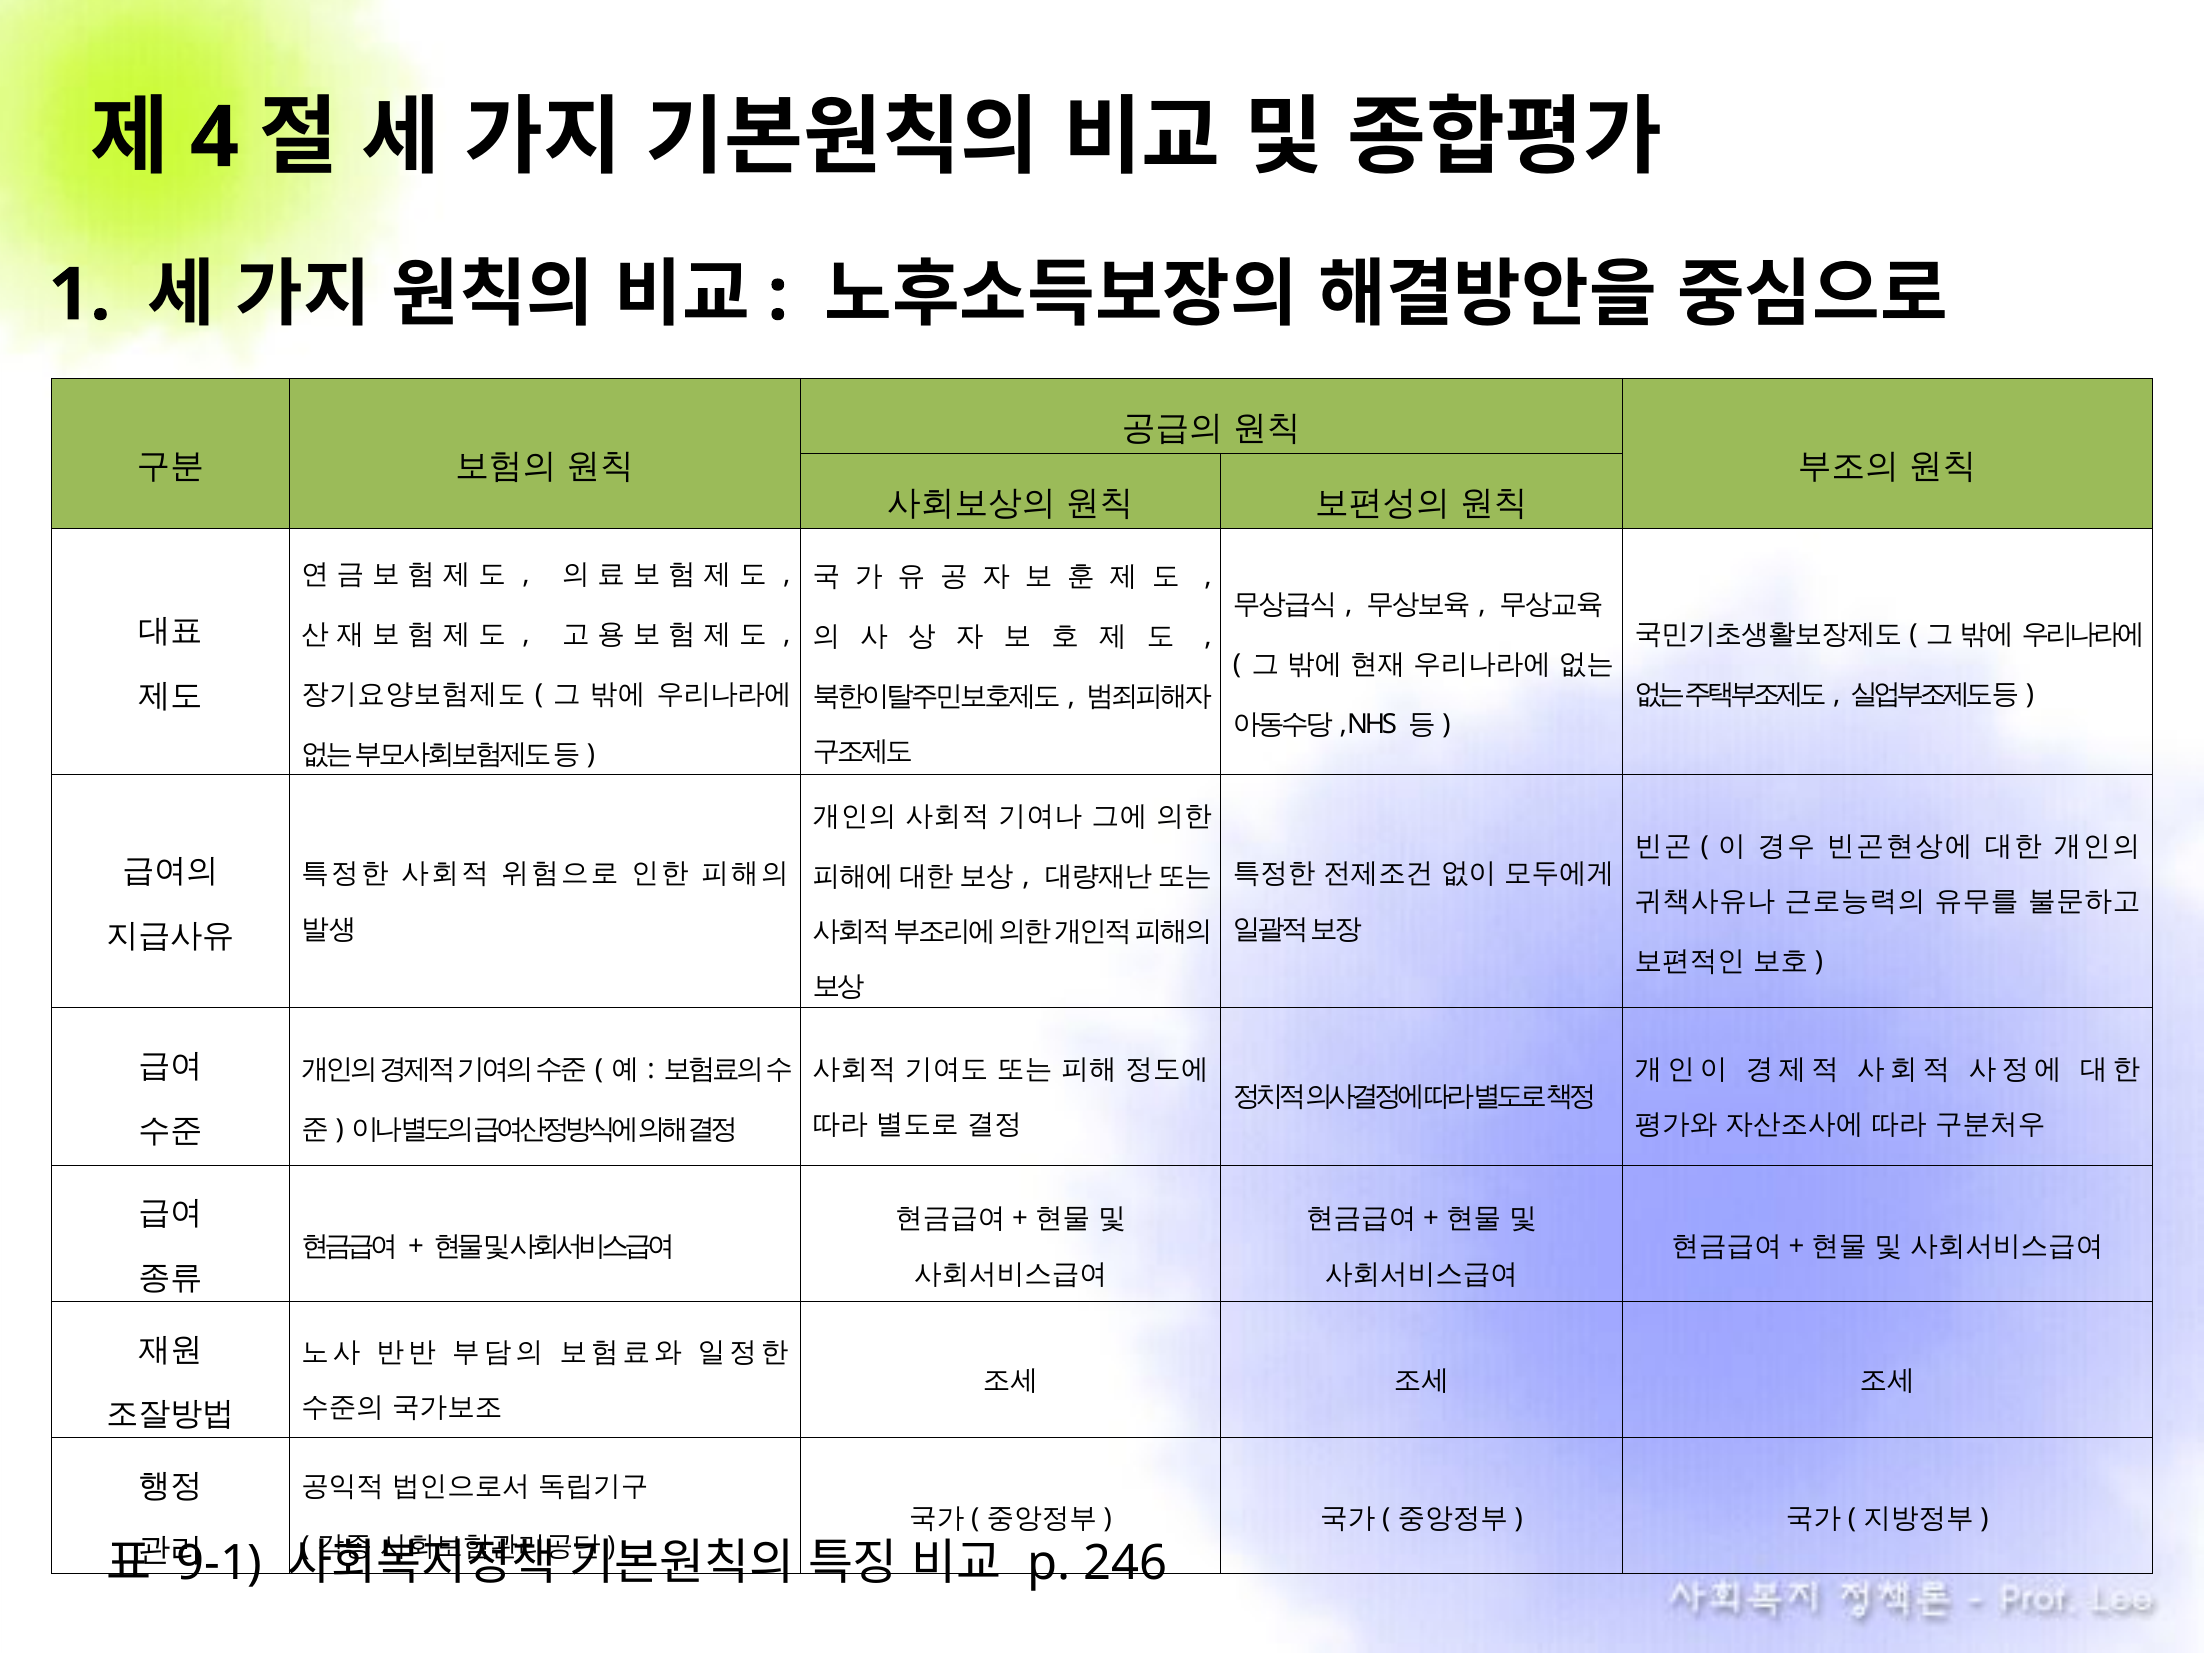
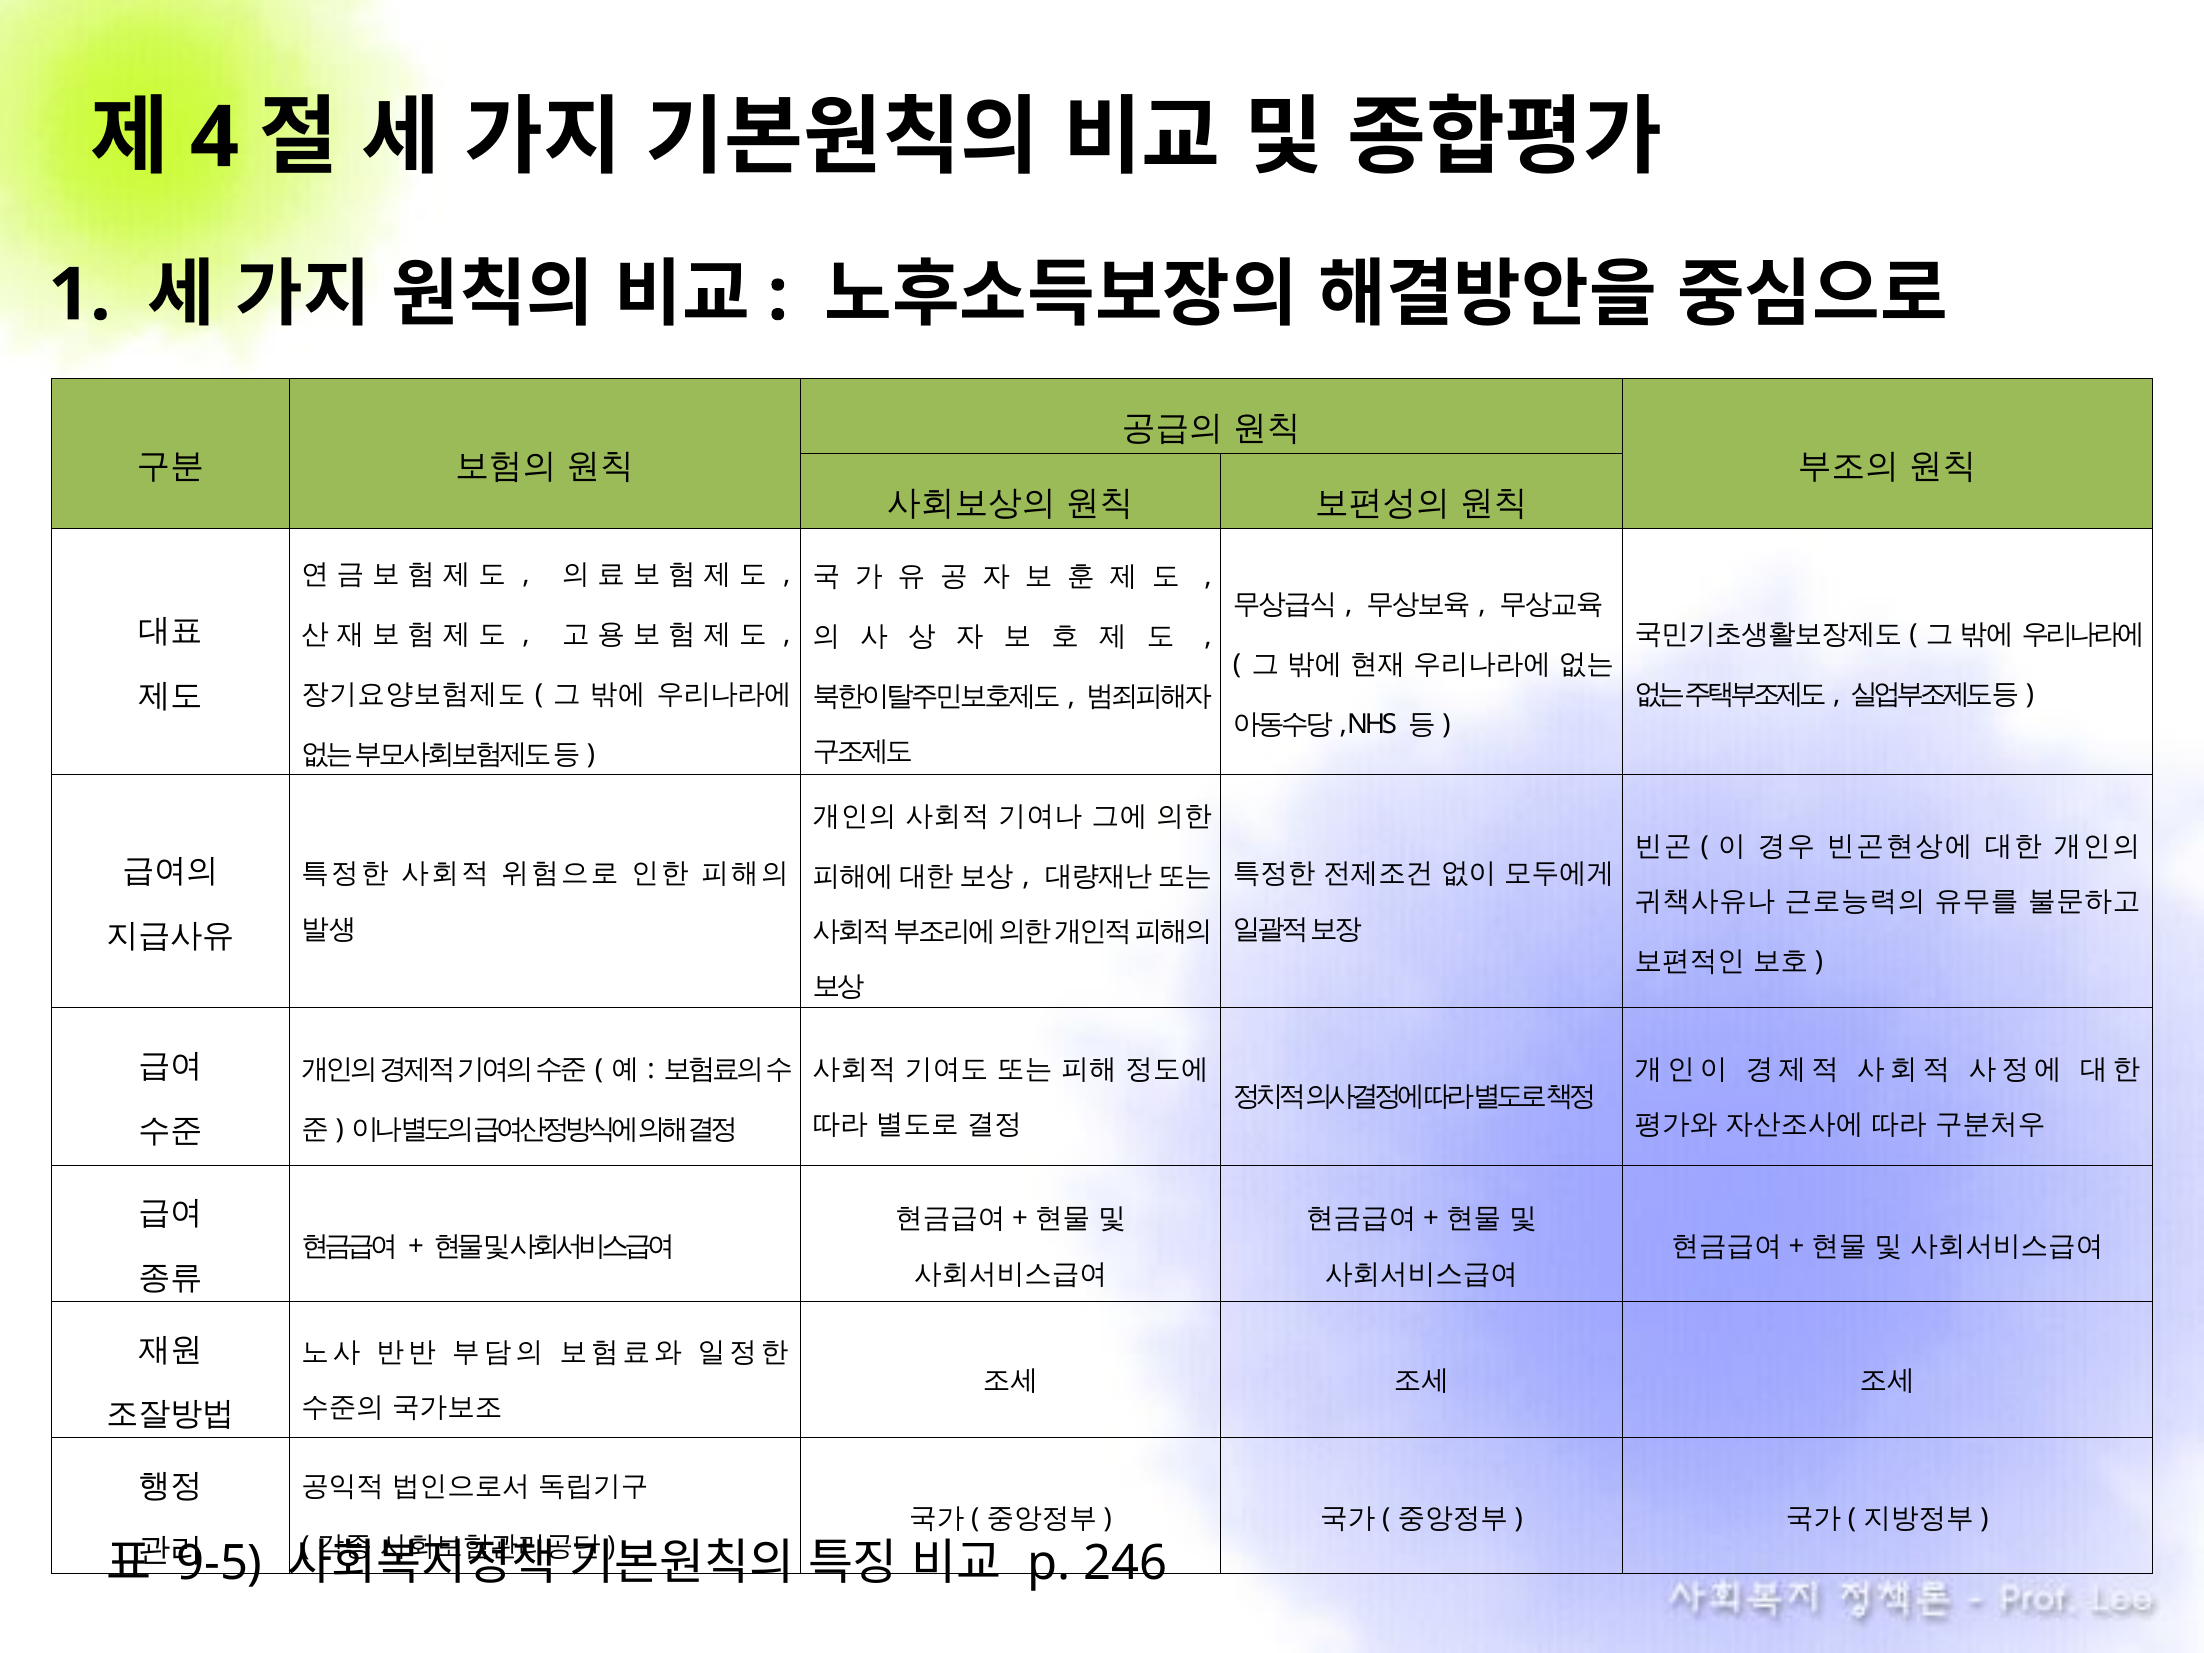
9-1: 9-1 -> 9-5 (220, 1563)
